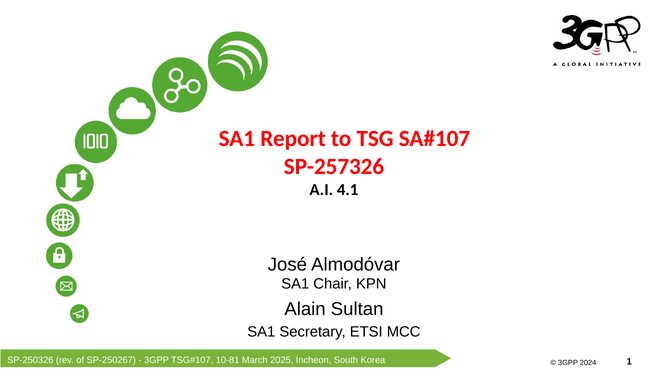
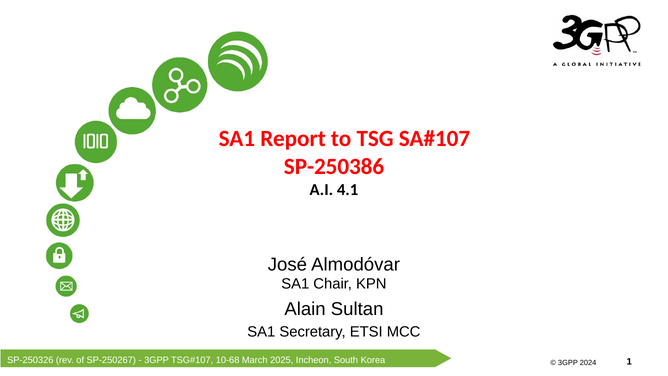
SP-257326: SP-257326 -> SP-250386 (334, 166)
10-81: 10-81 -> 10-68 (228, 360)
